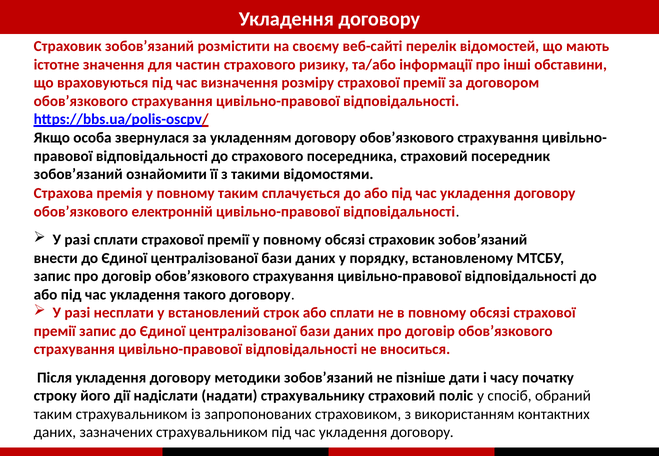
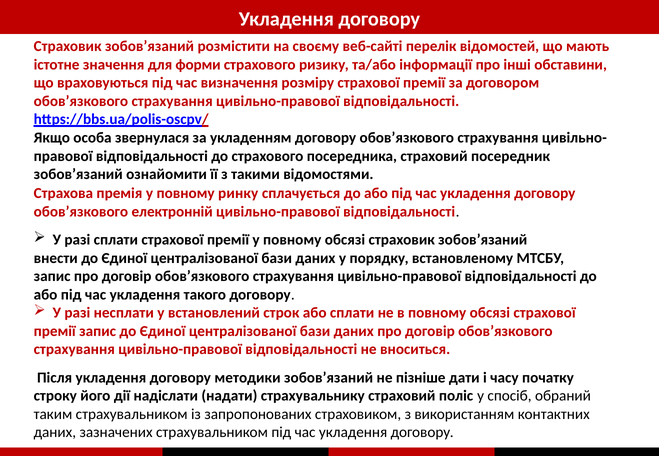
частин: частин -> форми (198, 65)
повному таким: таким -> ринку (238, 193)
